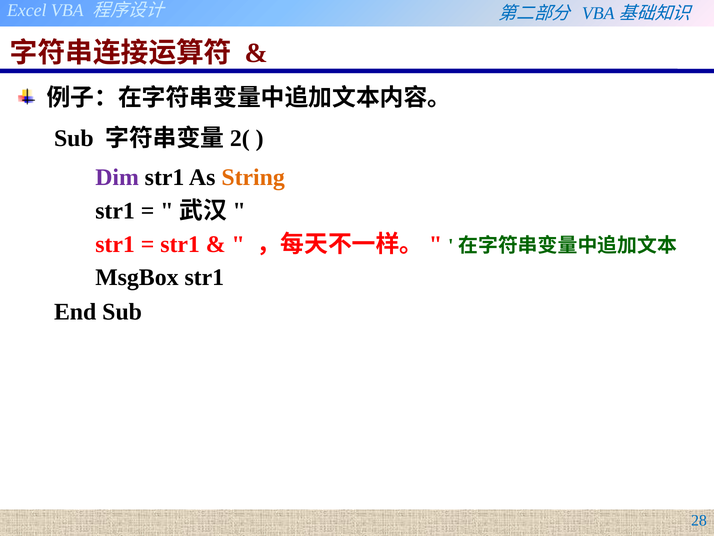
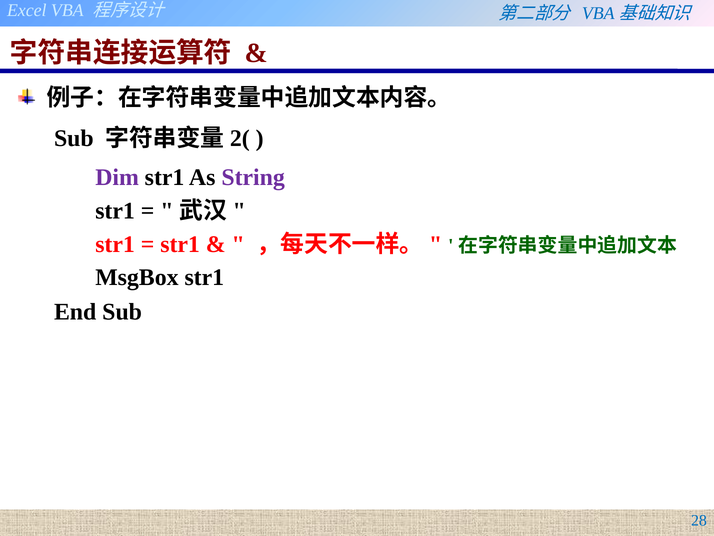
String colour: orange -> purple (253, 177)
